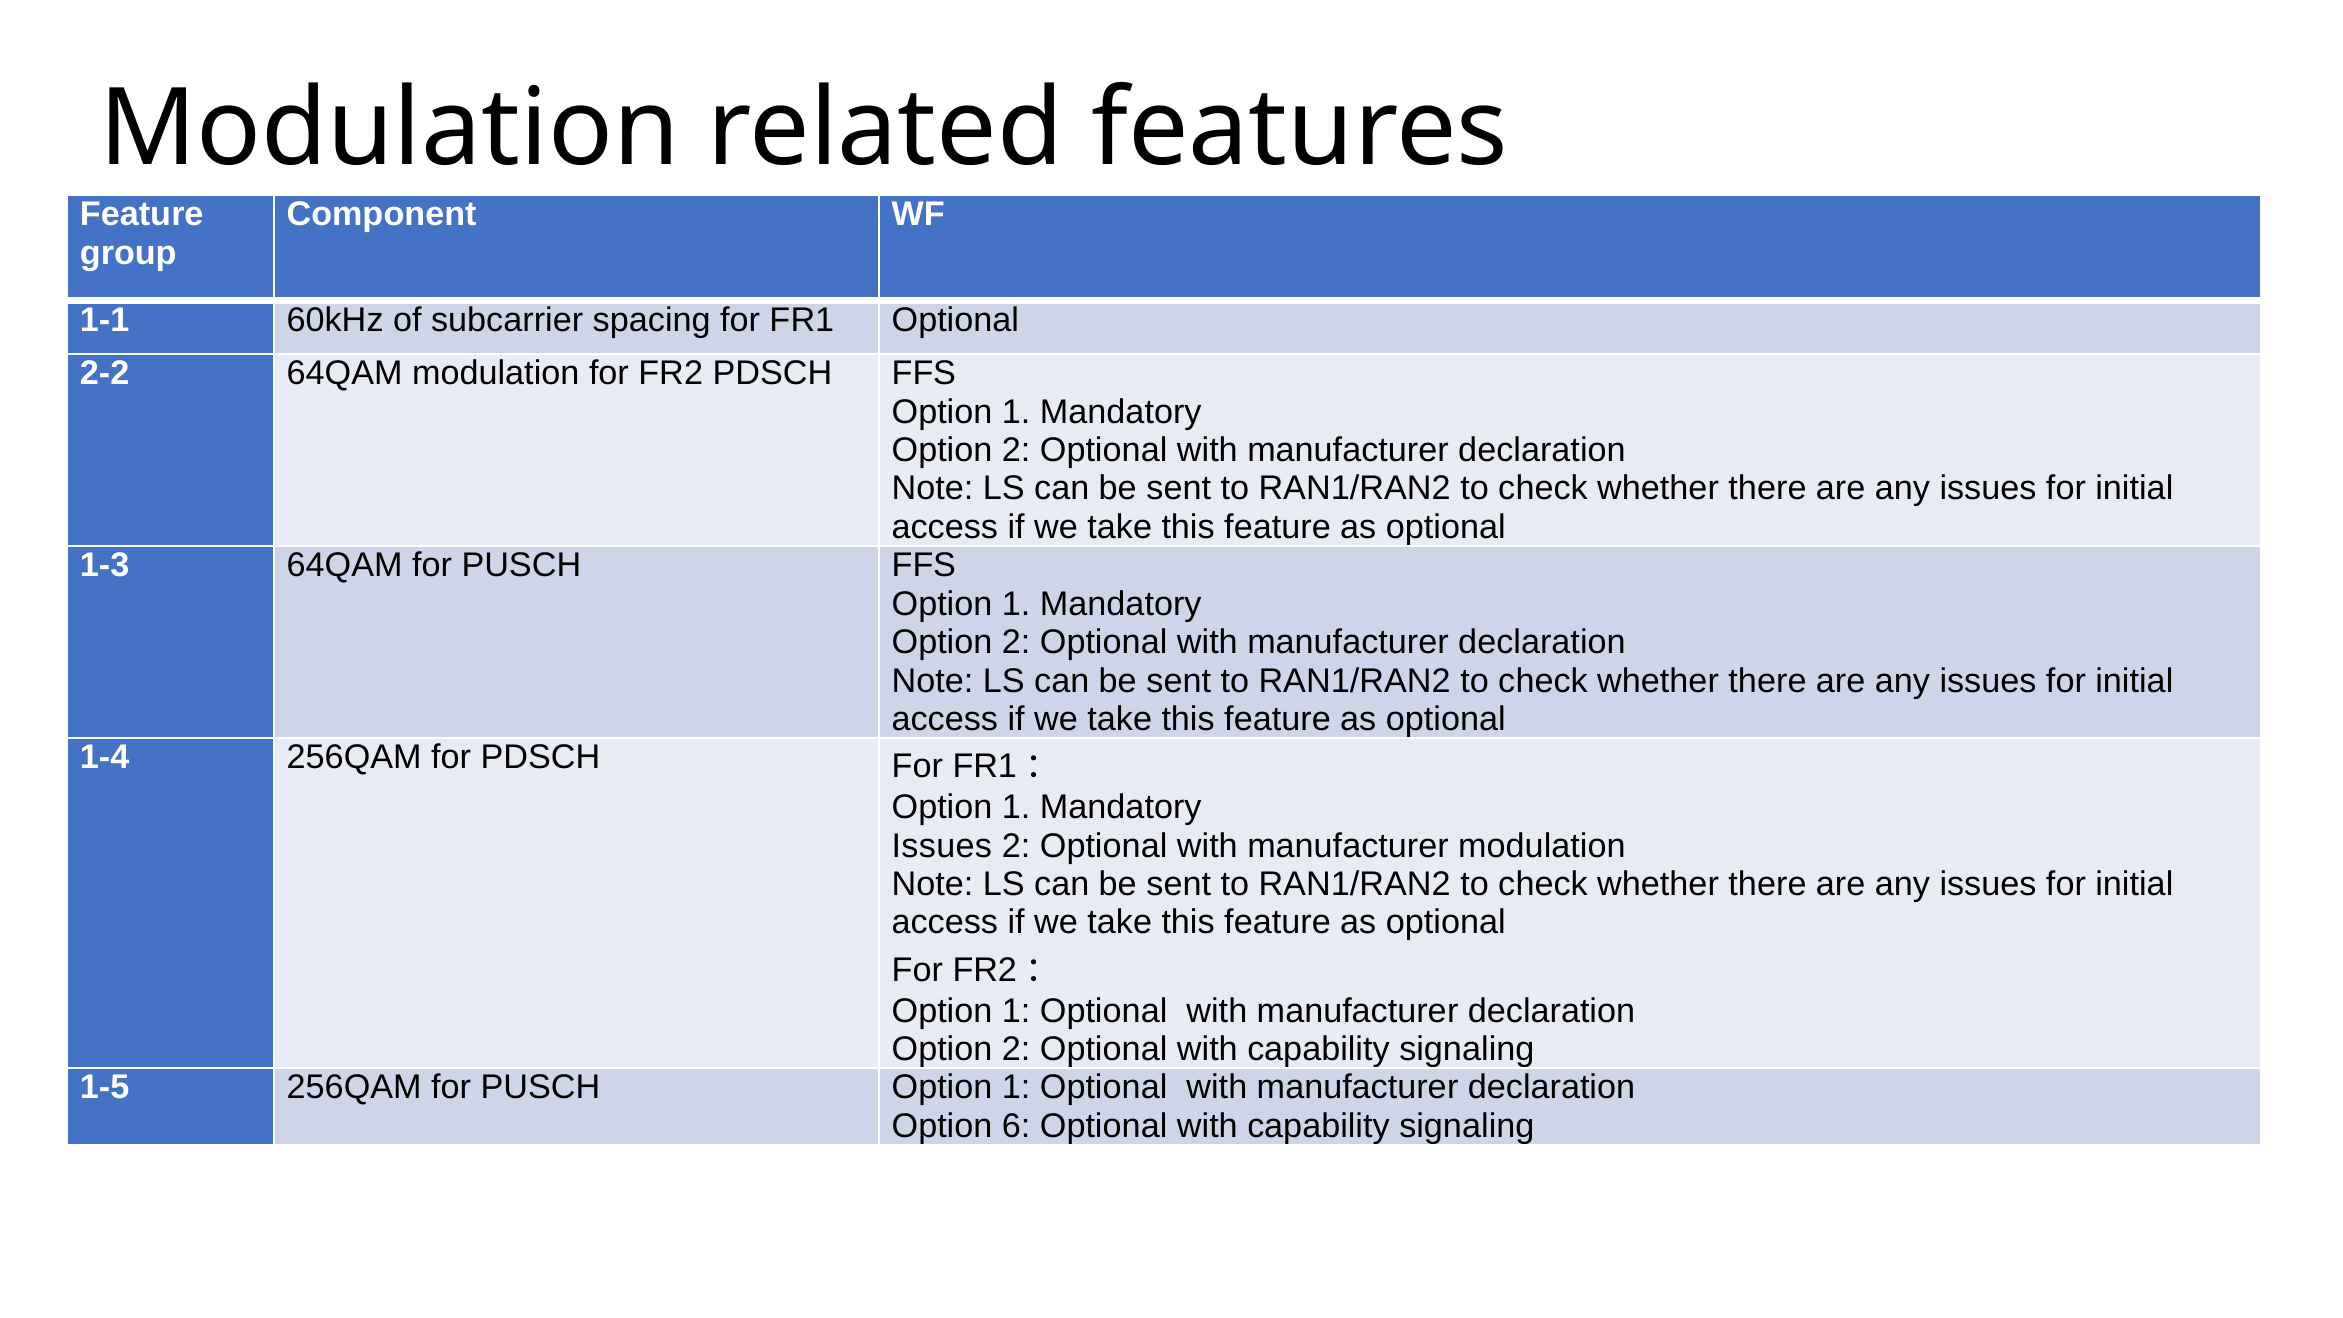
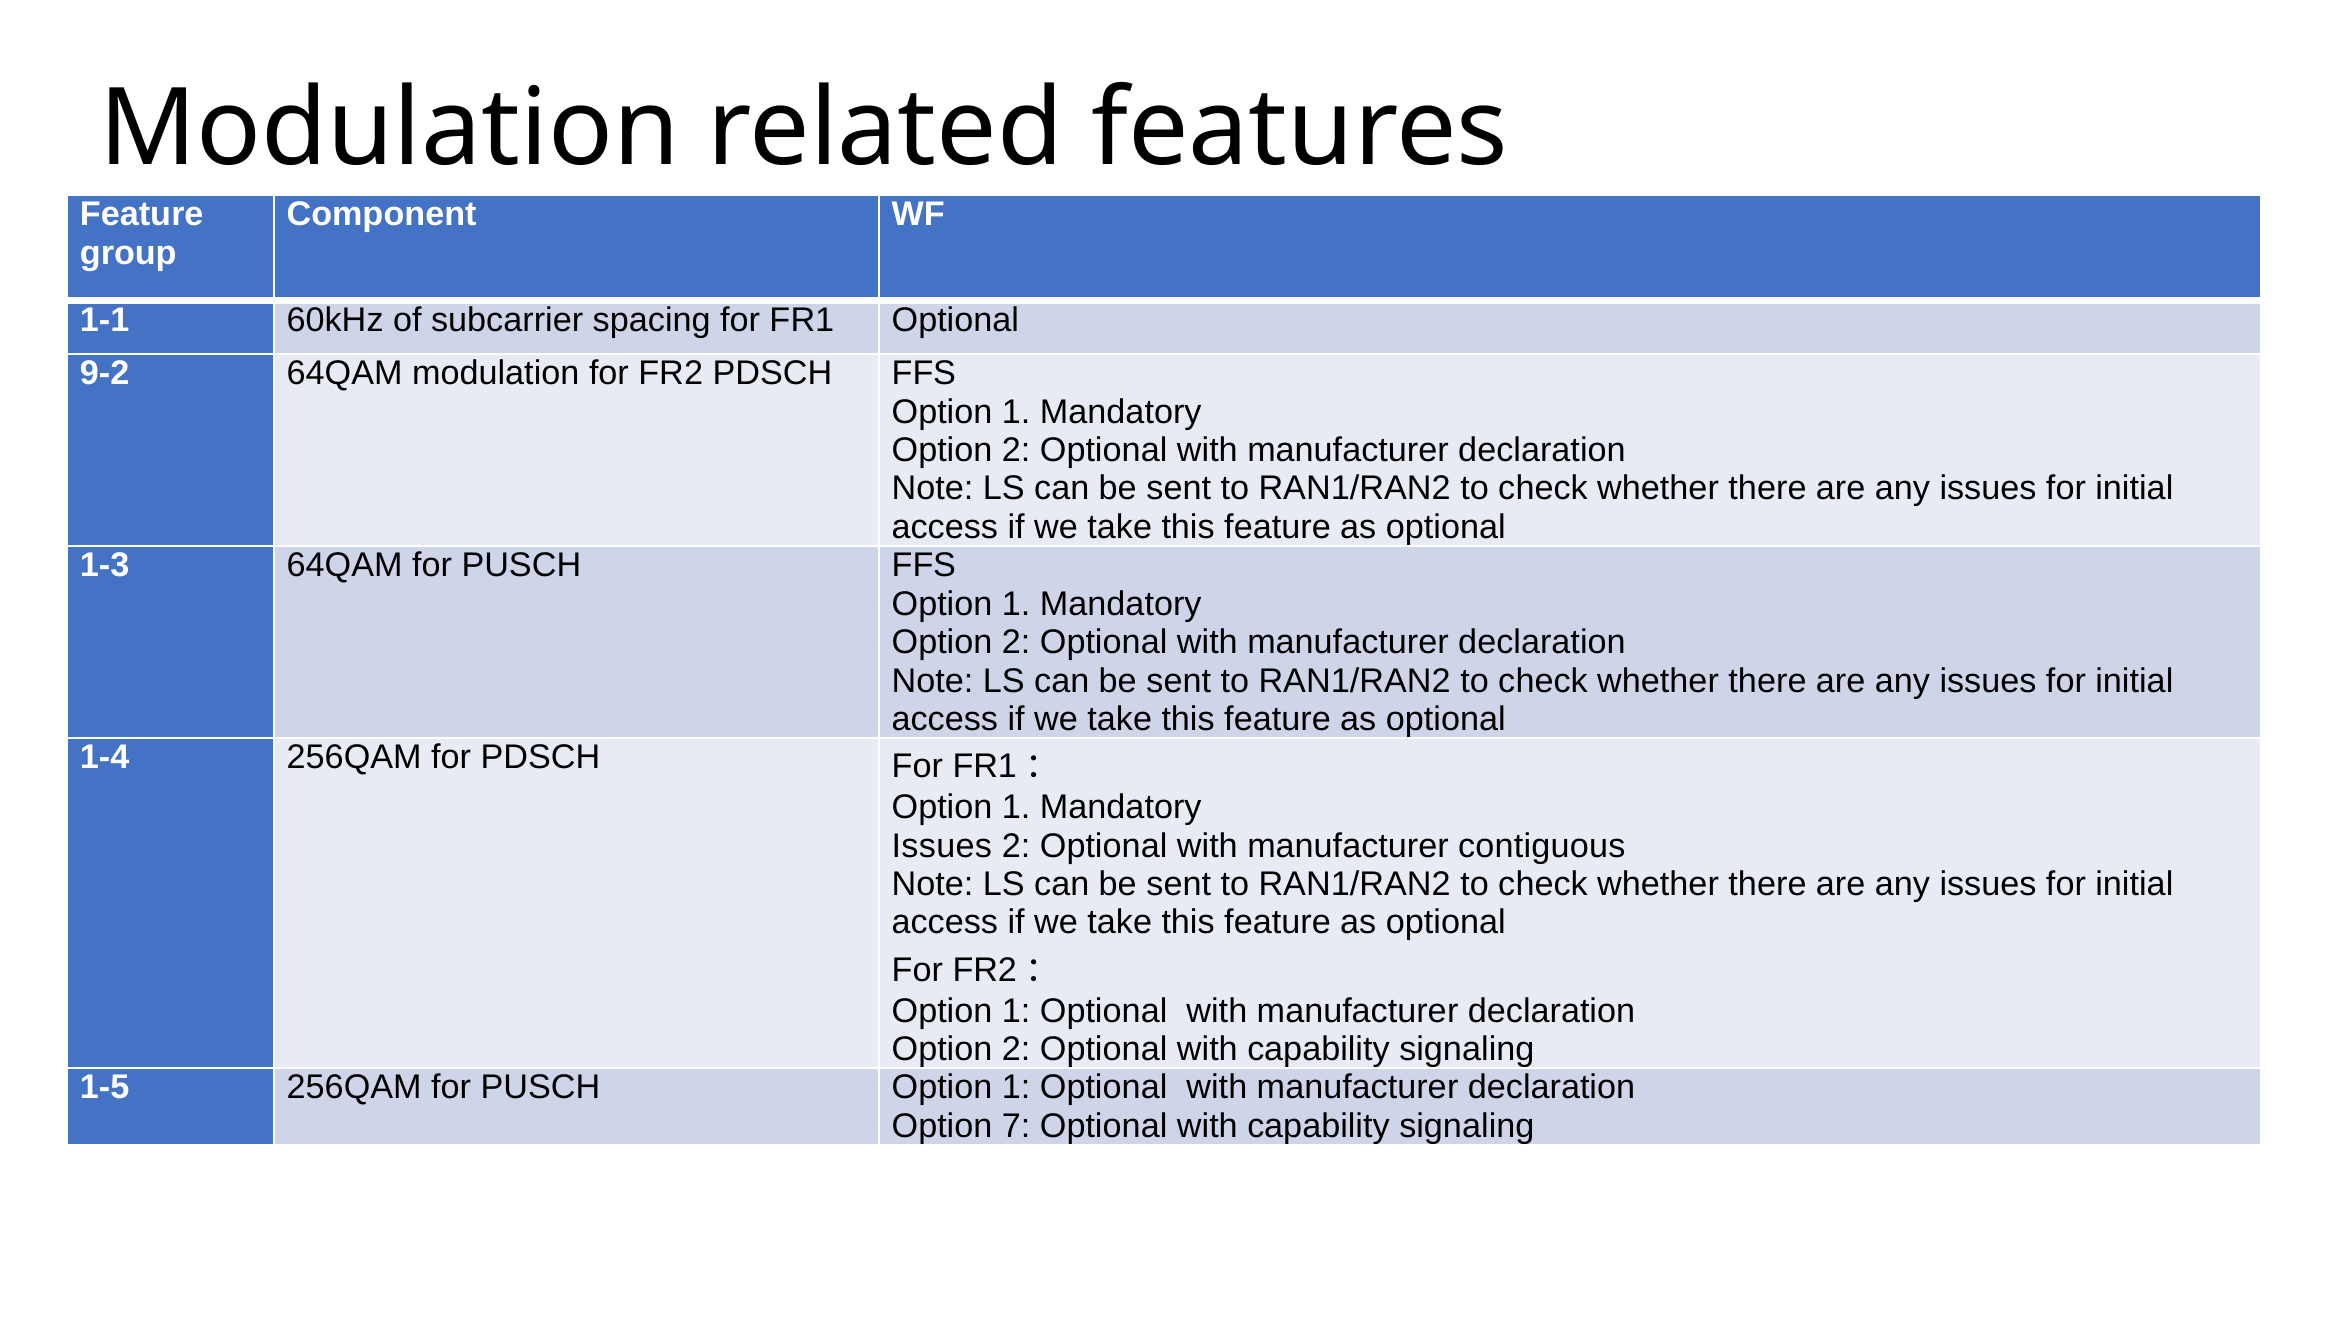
2-2: 2-2 -> 9-2 (105, 373)
manufacturer modulation: modulation -> contiguous (1542, 846)
6: 6 -> 7 (1016, 1126)
